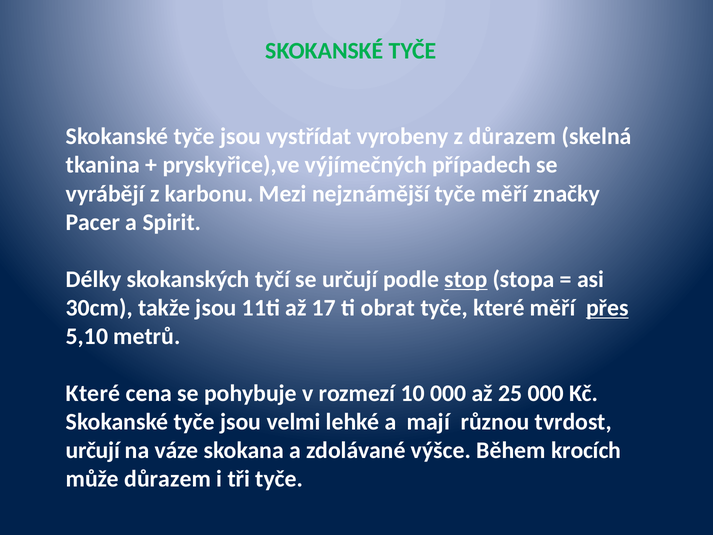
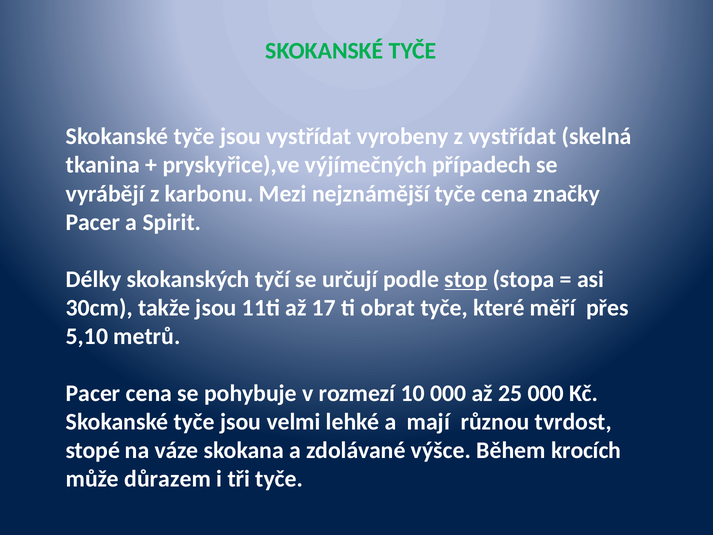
z důrazem: důrazem -> vystřídat (513, 137)
tyče měří: měří -> cena (505, 194)
přes underline: present -> none (607, 308)
Které: Které -> Pacer (93, 393)
určují: určují -> stopé (93, 450)
